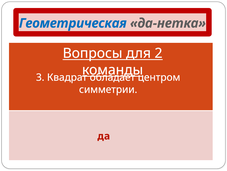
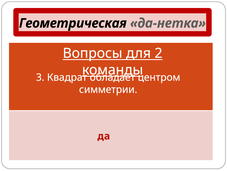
Геометрическая colour: blue -> black (73, 23)
